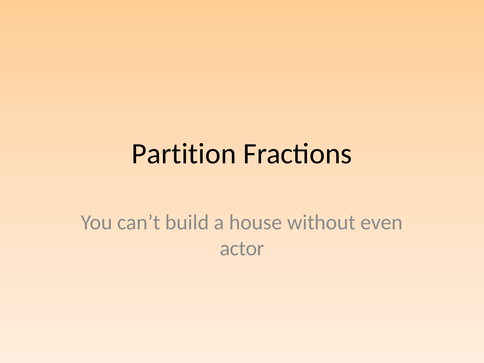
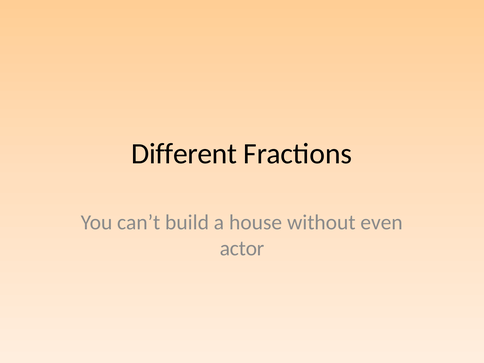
Partition: Partition -> Different (184, 154)
